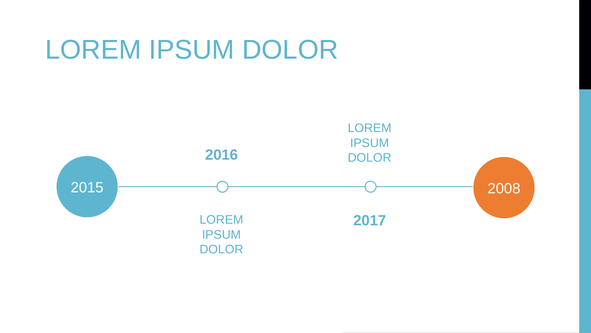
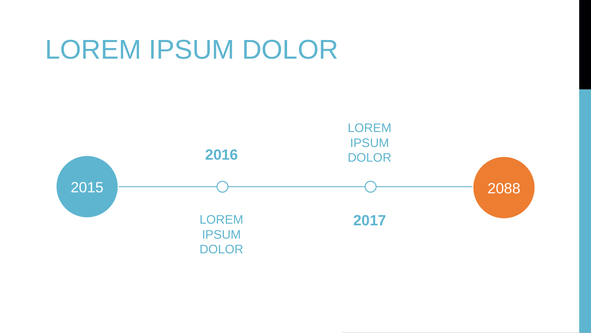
2008: 2008 -> 2088 (504, 188)
